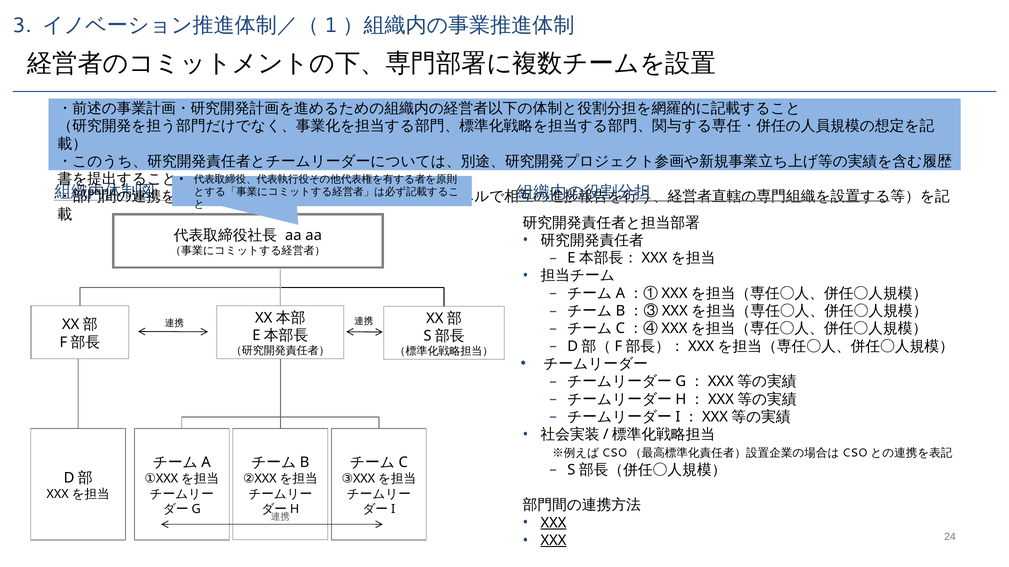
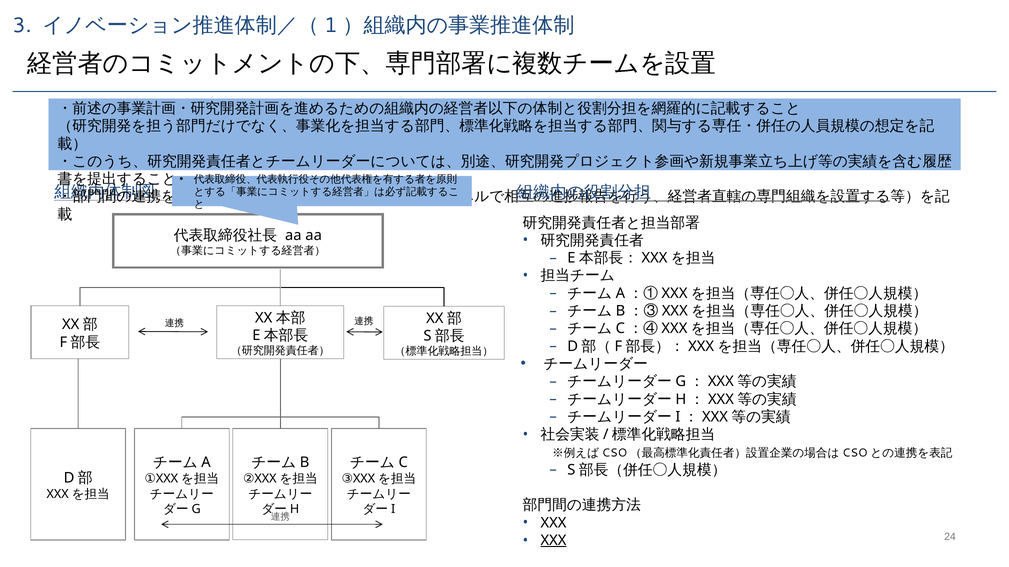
XXX underline: present -> none (553, 523)
